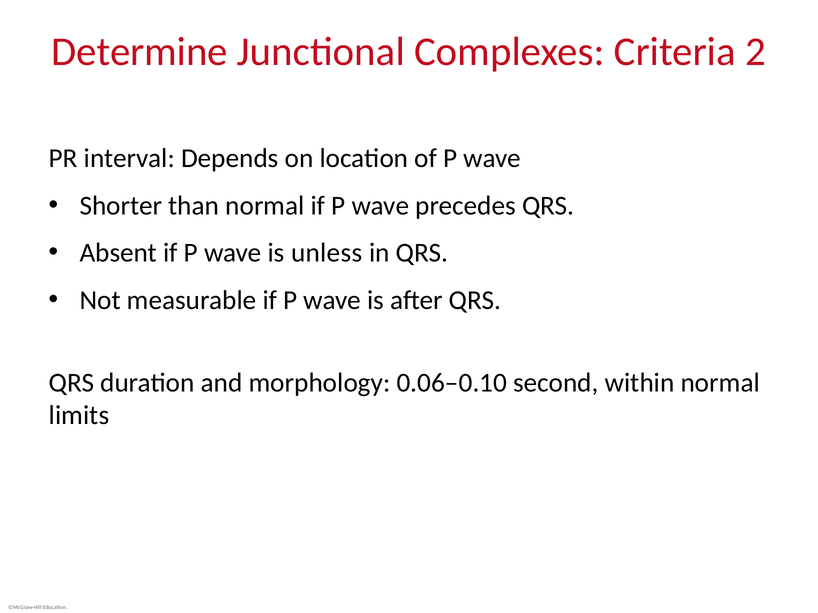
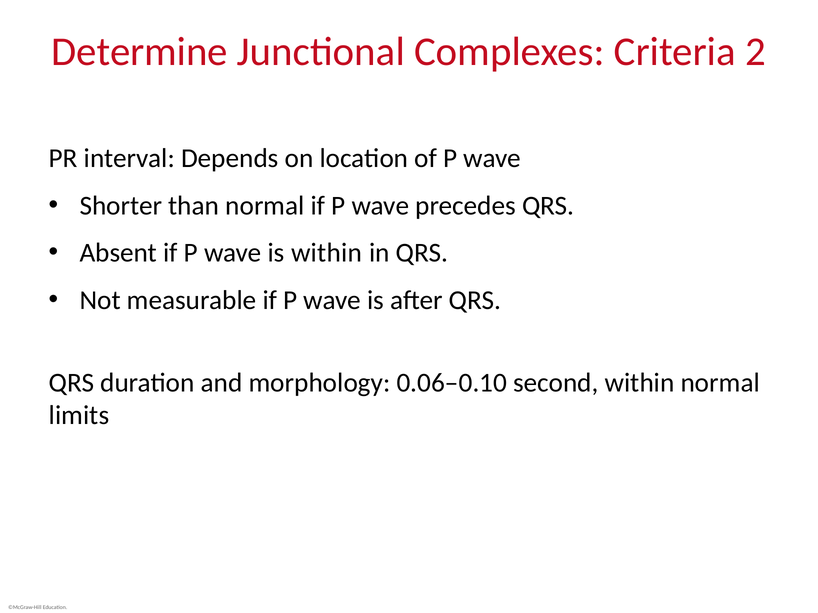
is unless: unless -> within (327, 253)
